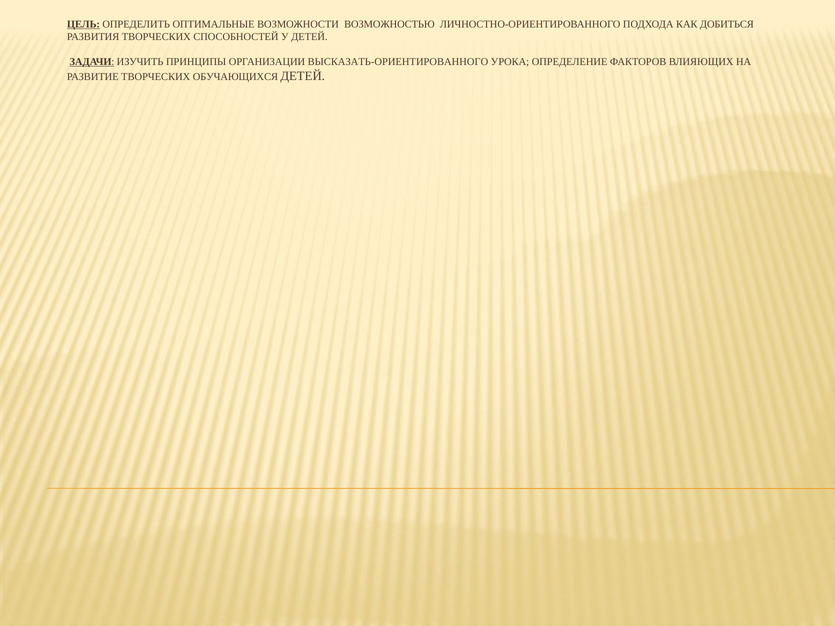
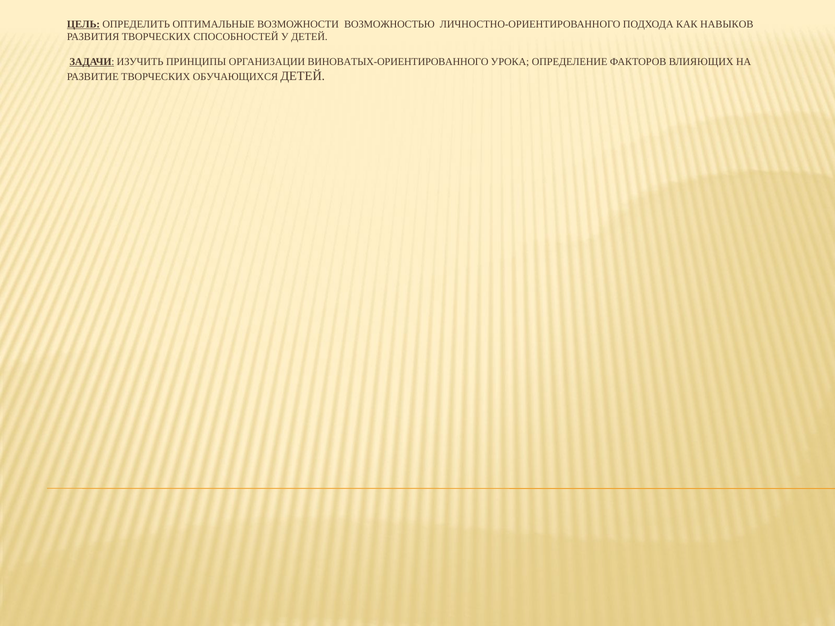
ДОБИТЬСЯ: ДОБИТЬСЯ -> НАВЫКОВ (727, 24)
ВЫСКАЗАТЬ-ОРИЕНТИРОВАННОГО: ВЫСКАЗАТЬ-ОРИЕНТИРОВАННОГО -> ВИНОВАТЫХ-ОРИЕНТИРОВАННОГО (398, 62)
